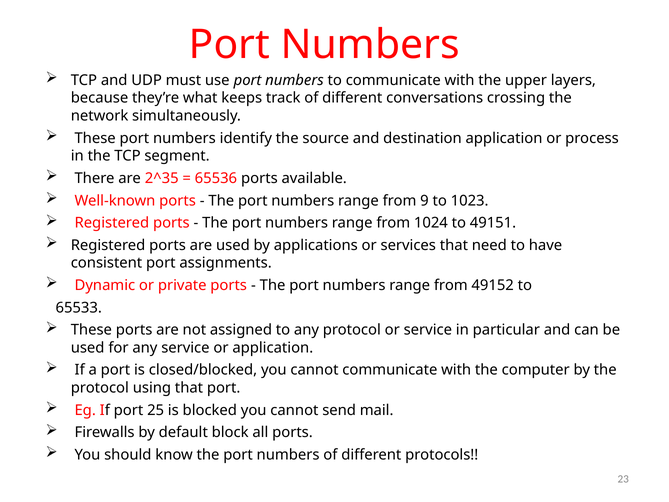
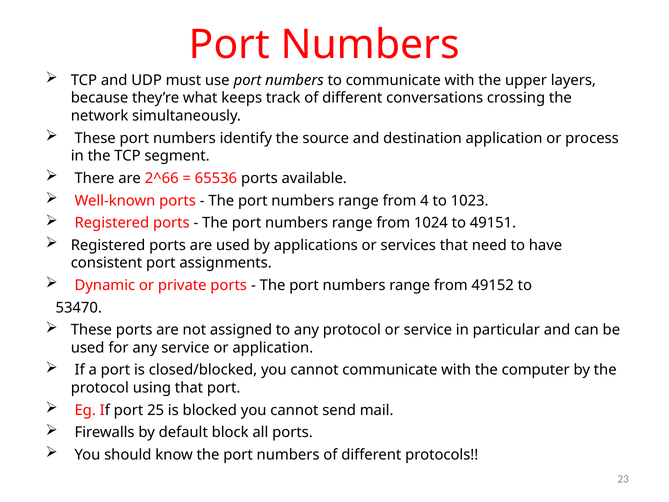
2^35: 2^35 -> 2^66 (162, 178)
9: 9 -> 4 (424, 201)
65533: 65533 -> 53470 (79, 307)
